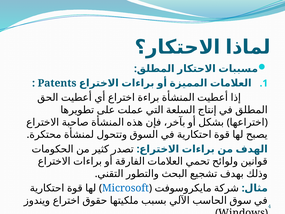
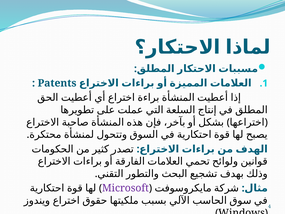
Microsoft colour: blue -> purple (126, 188)
